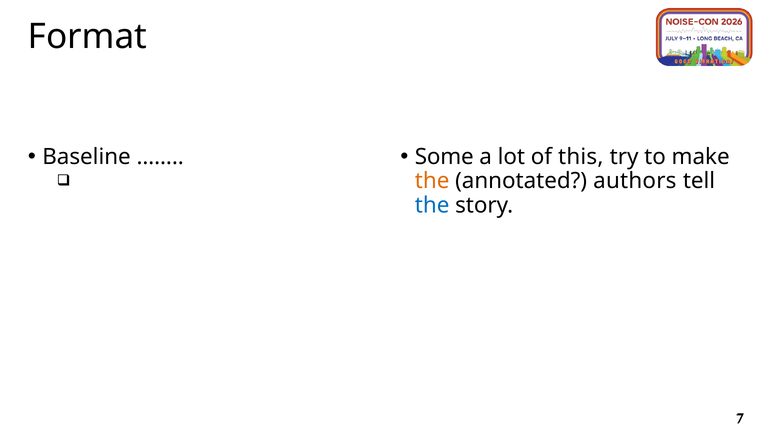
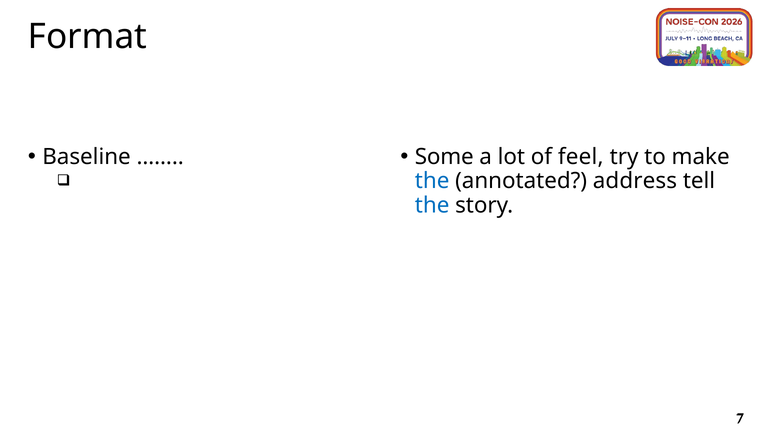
this: this -> feel (581, 157)
the colour: orange -> blue (432, 181)
authors: authors -> address (635, 181)
